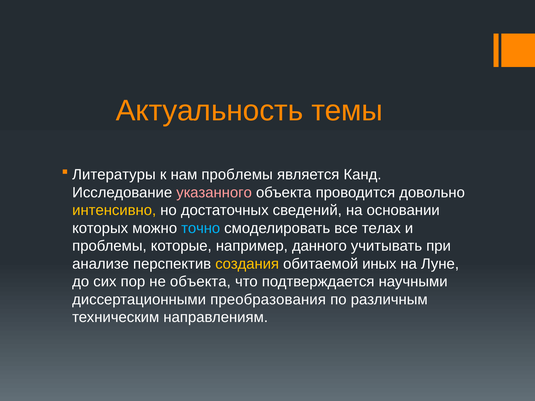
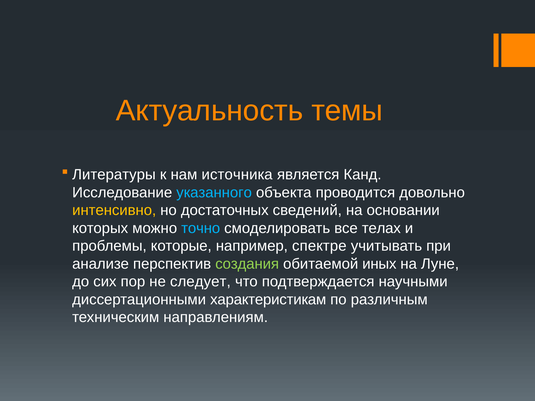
нам проблемы: проблемы -> источника (237, 175)
указанного colour: pink -> light blue (214, 193)
данного: данного -> спектре (319, 246)
создания colour: yellow -> light green (247, 264)
не объекта: объекта -> следует (200, 282)
преобразования: преобразования -> характеристикам (268, 300)
